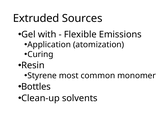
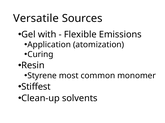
Extruded: Extruded -> Versatile (36, 18)
Bottles: Bottles -> Stiffest (36, 87)
